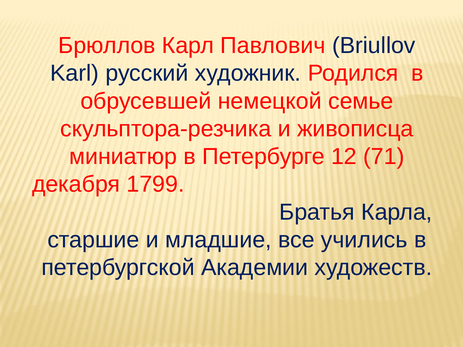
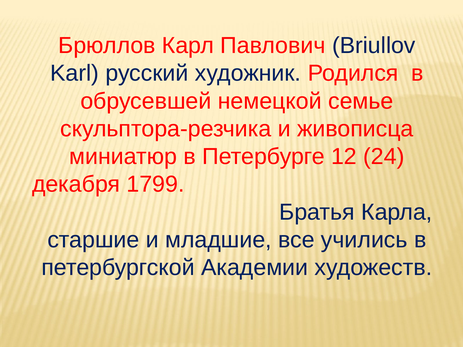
71: 71 -> 24 (384, 157)
